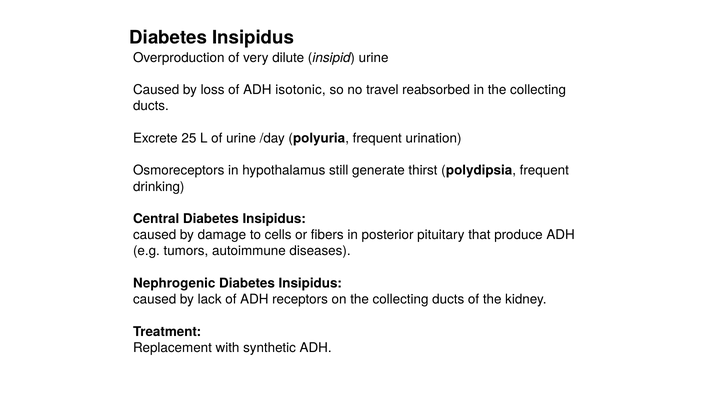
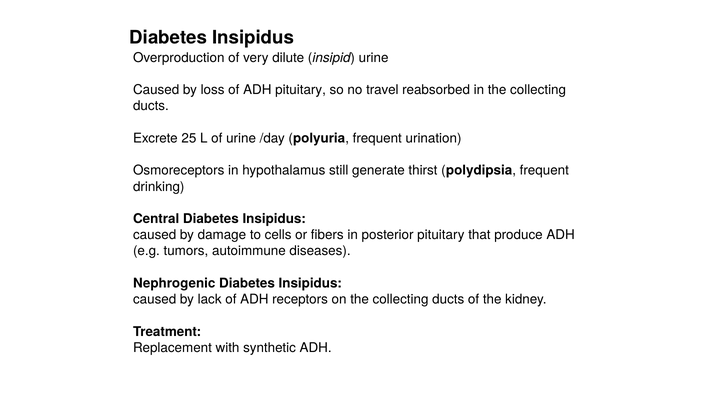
ADH isotonic: isotonic -> pituitary (301, 90)
